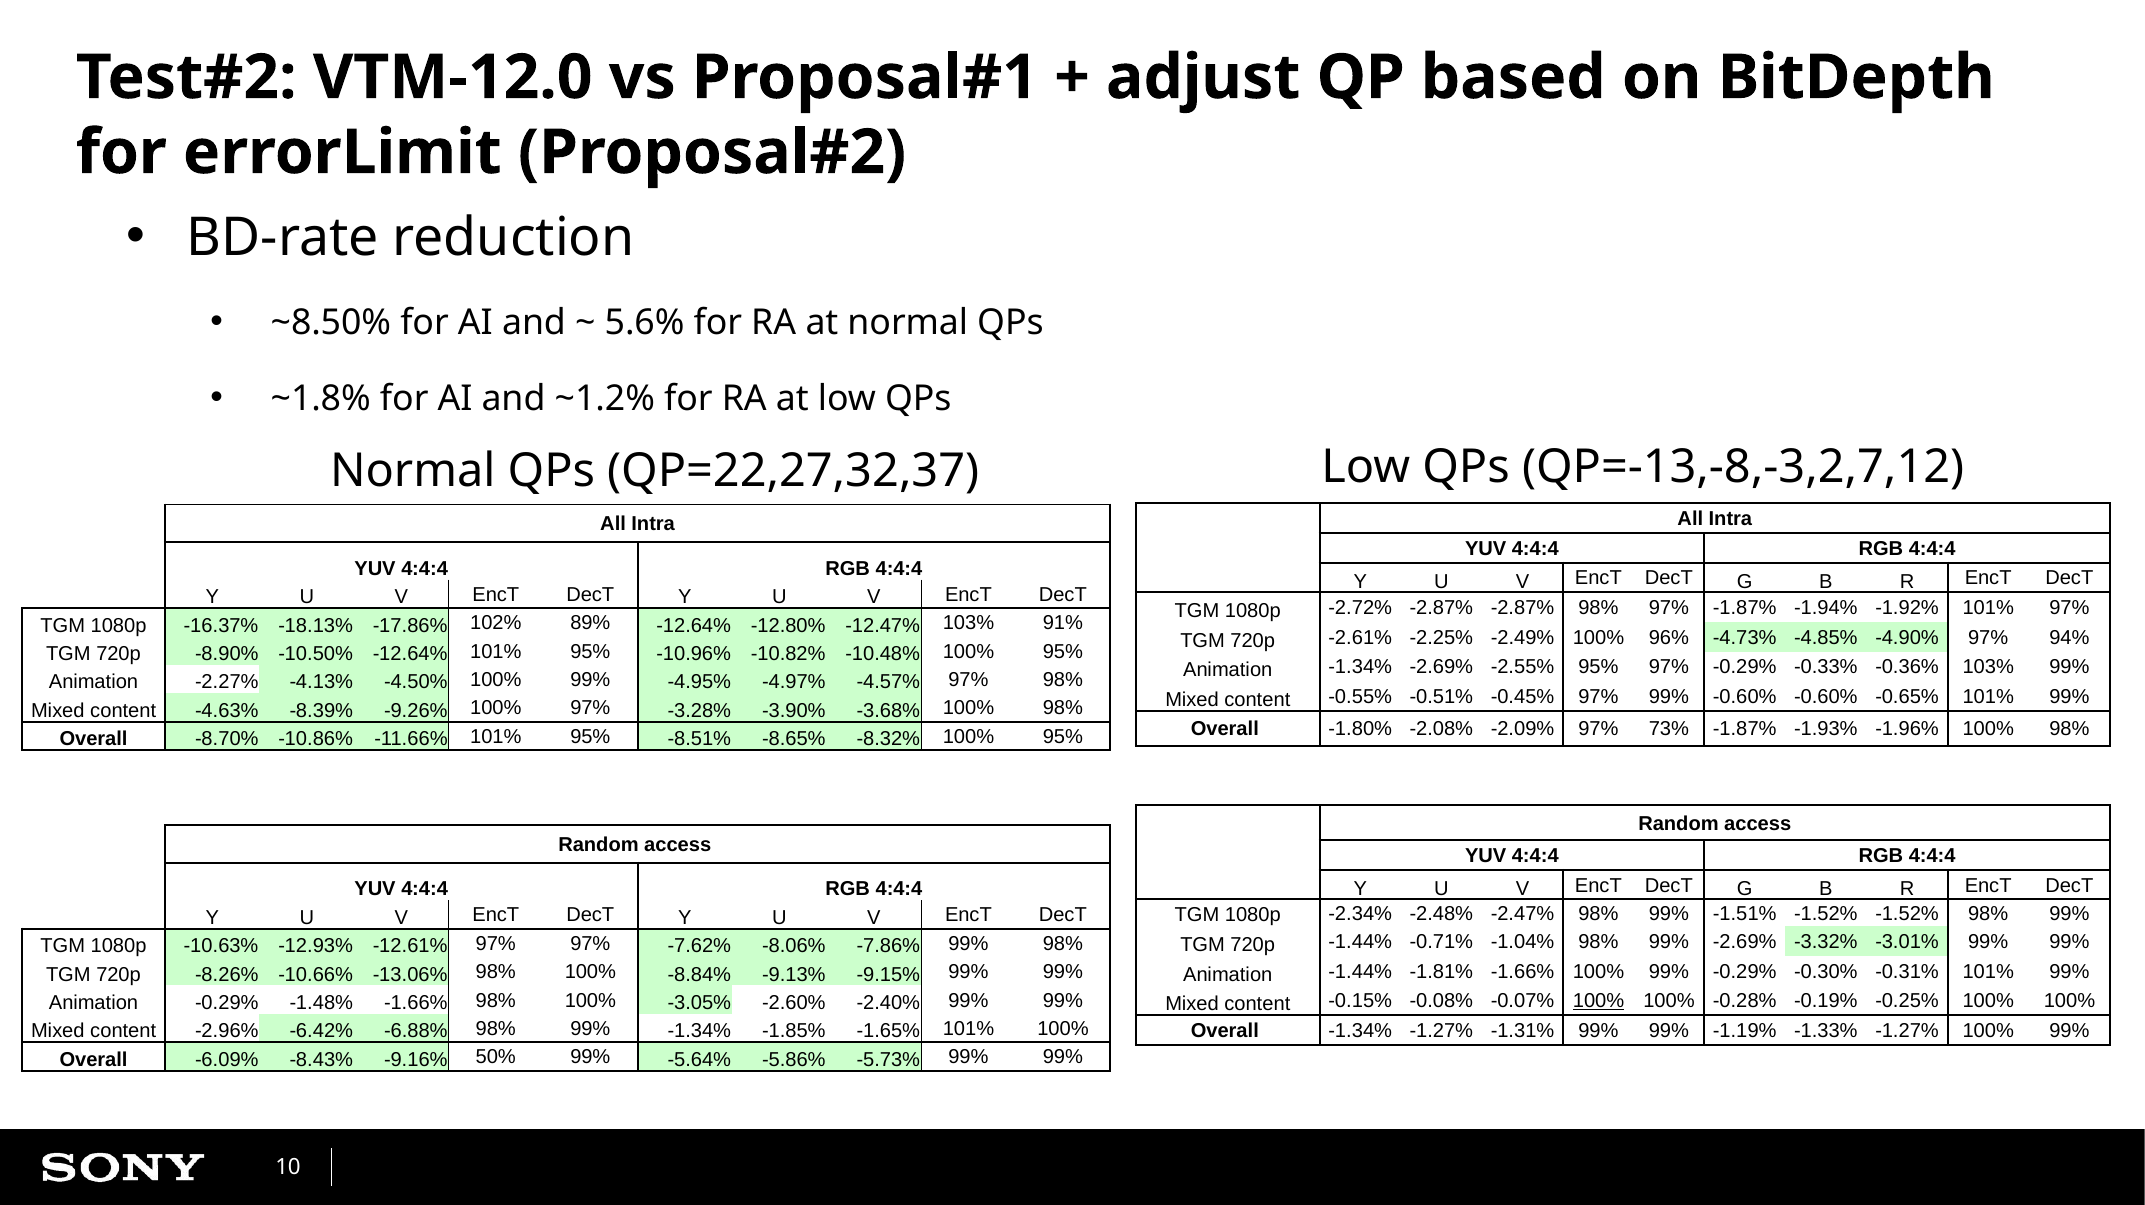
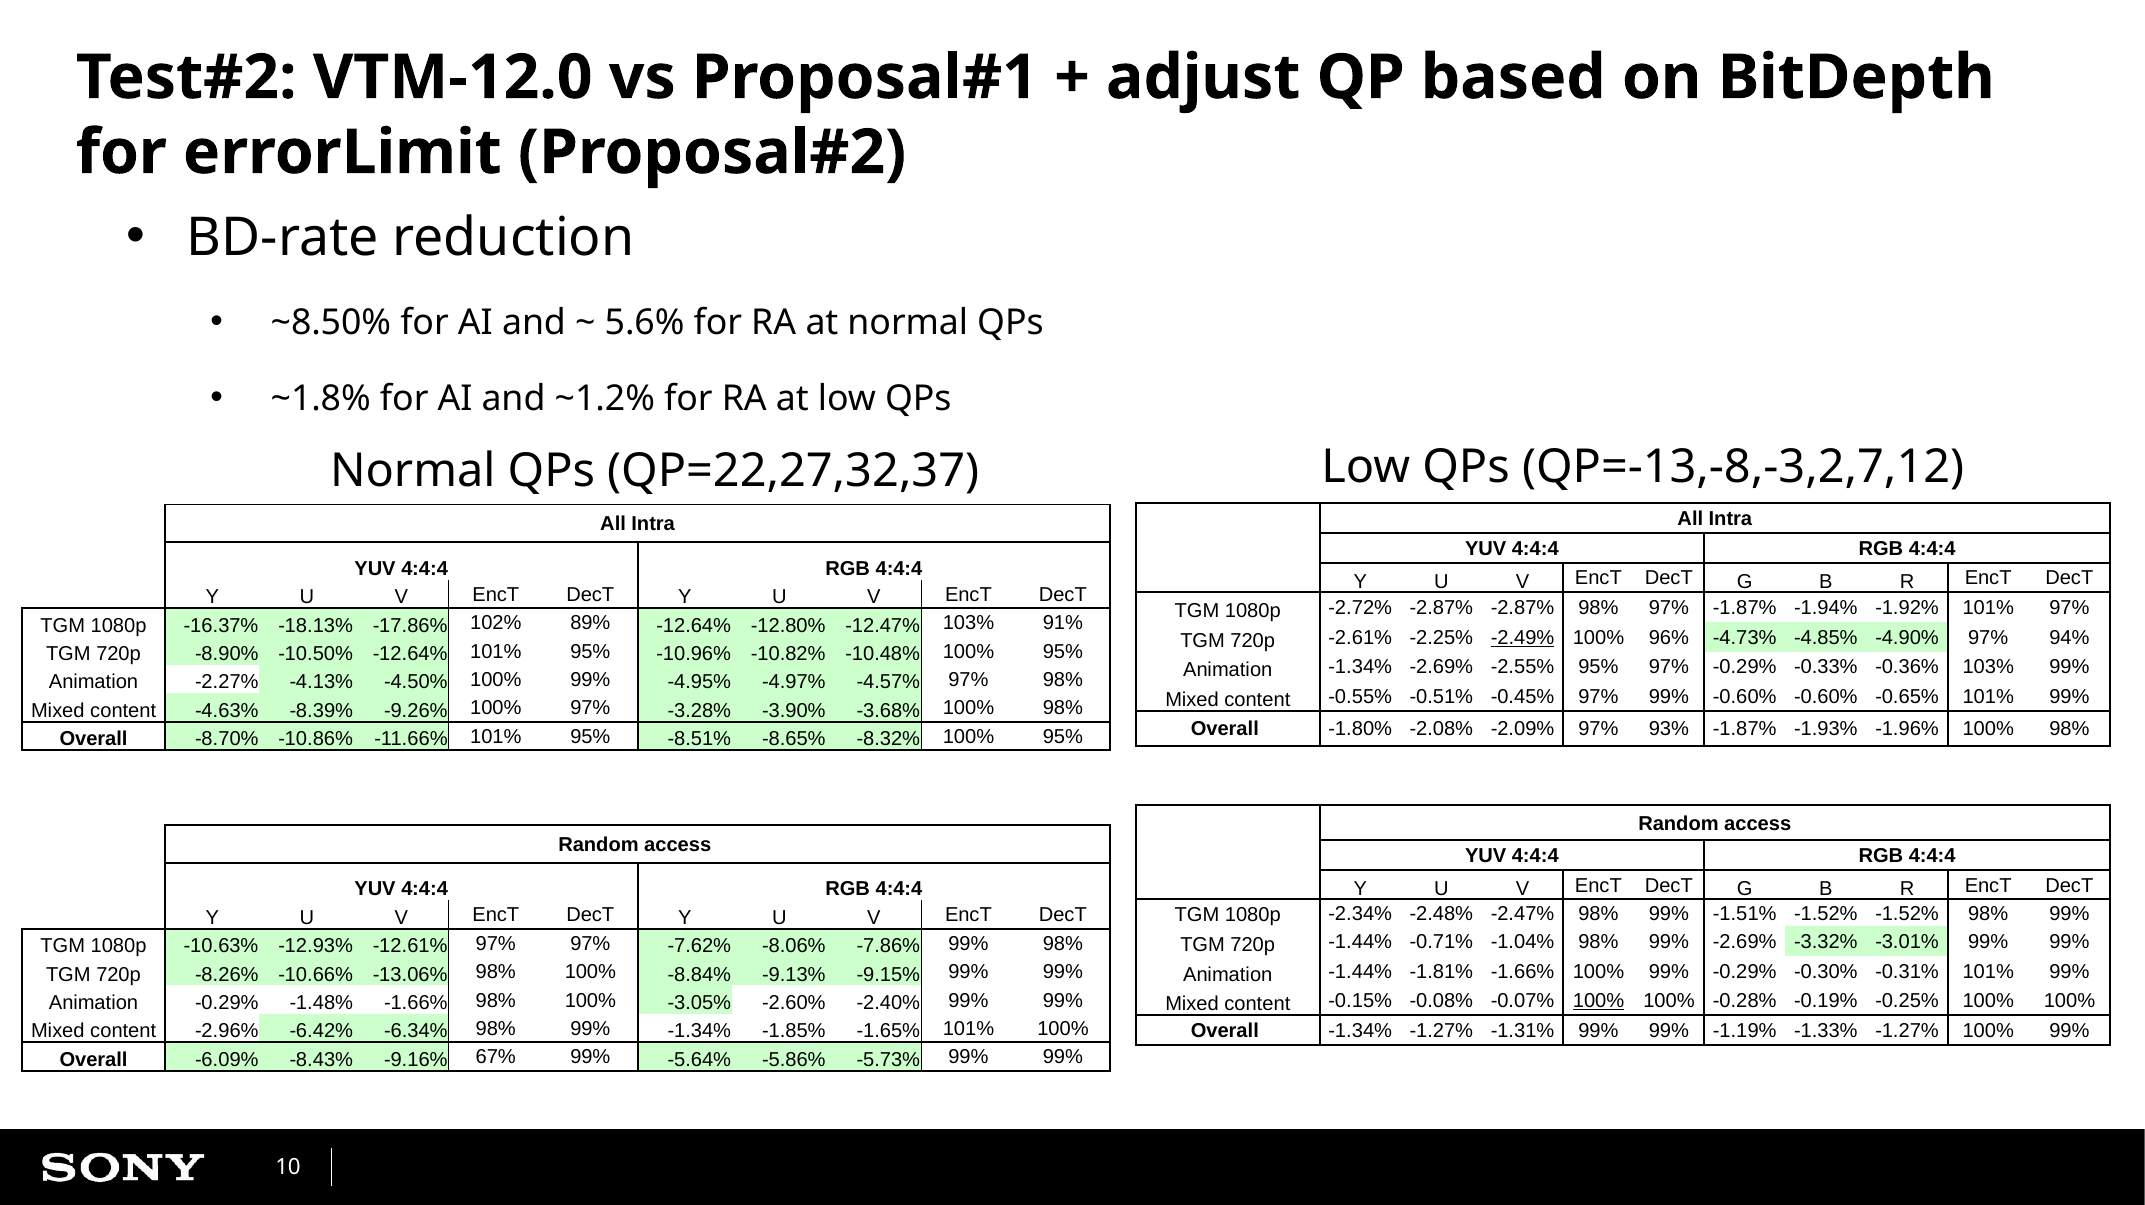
-2.49% underline: none -> present (1523, 638)
73%: 73% -> 93% (1669, 730)
-6.88%: -6.88% -> -6.34% (416, 1032)
50%: 50% -> 67% (496, 1058)
